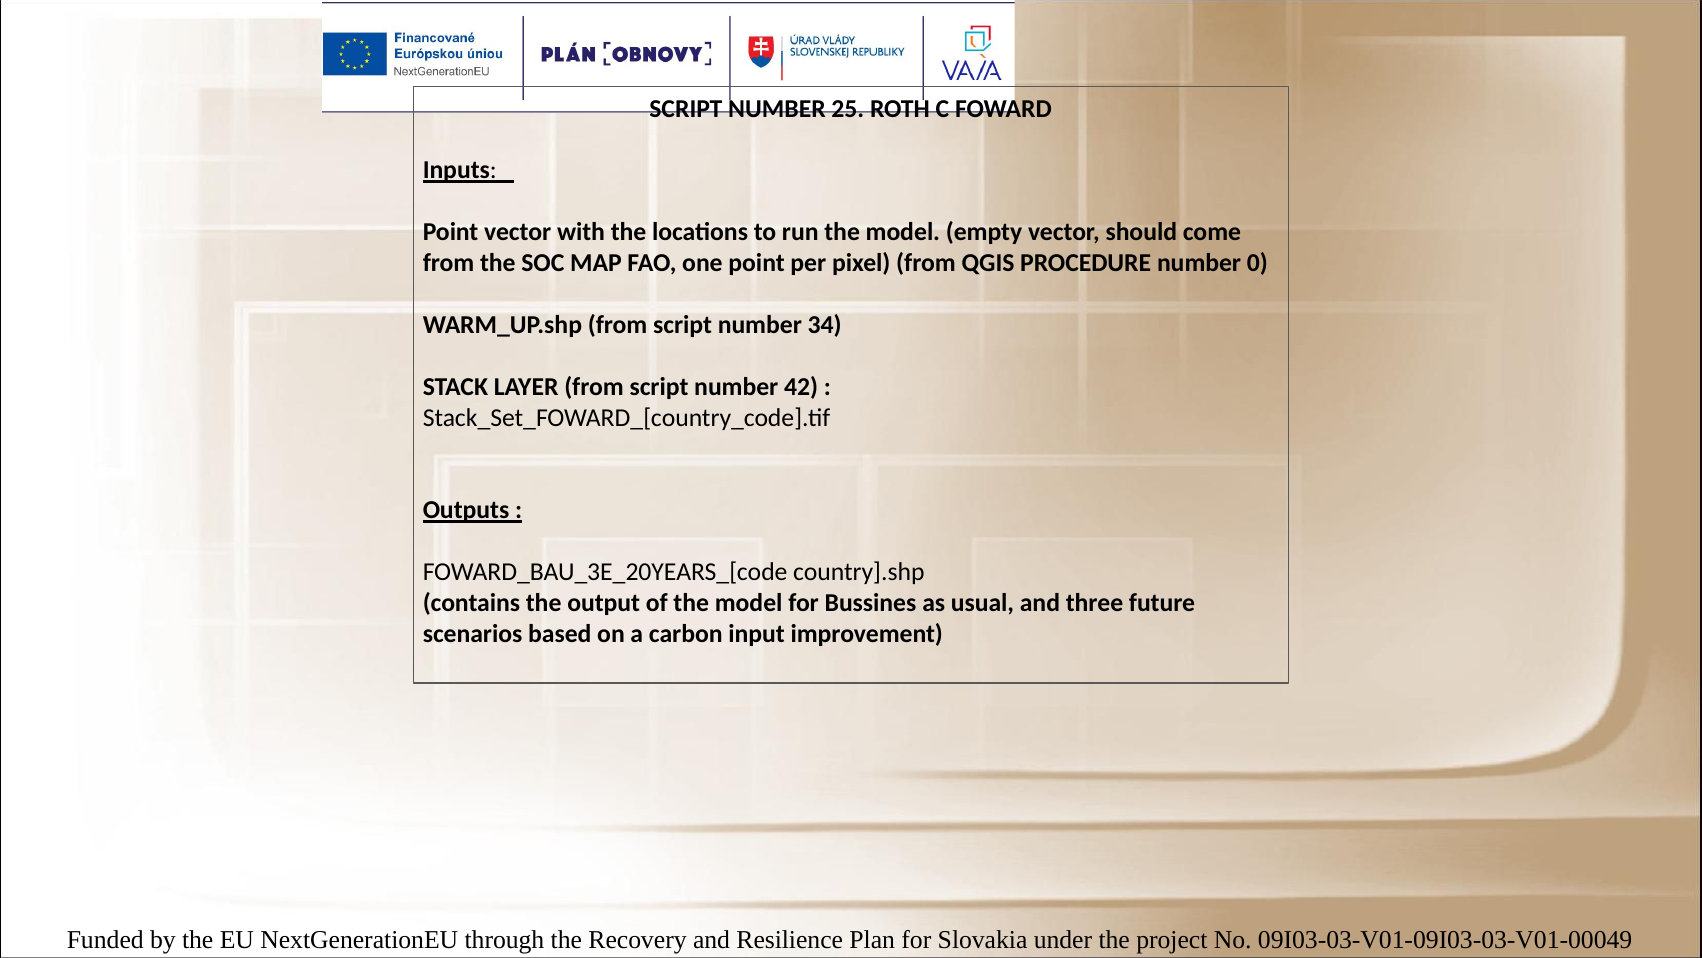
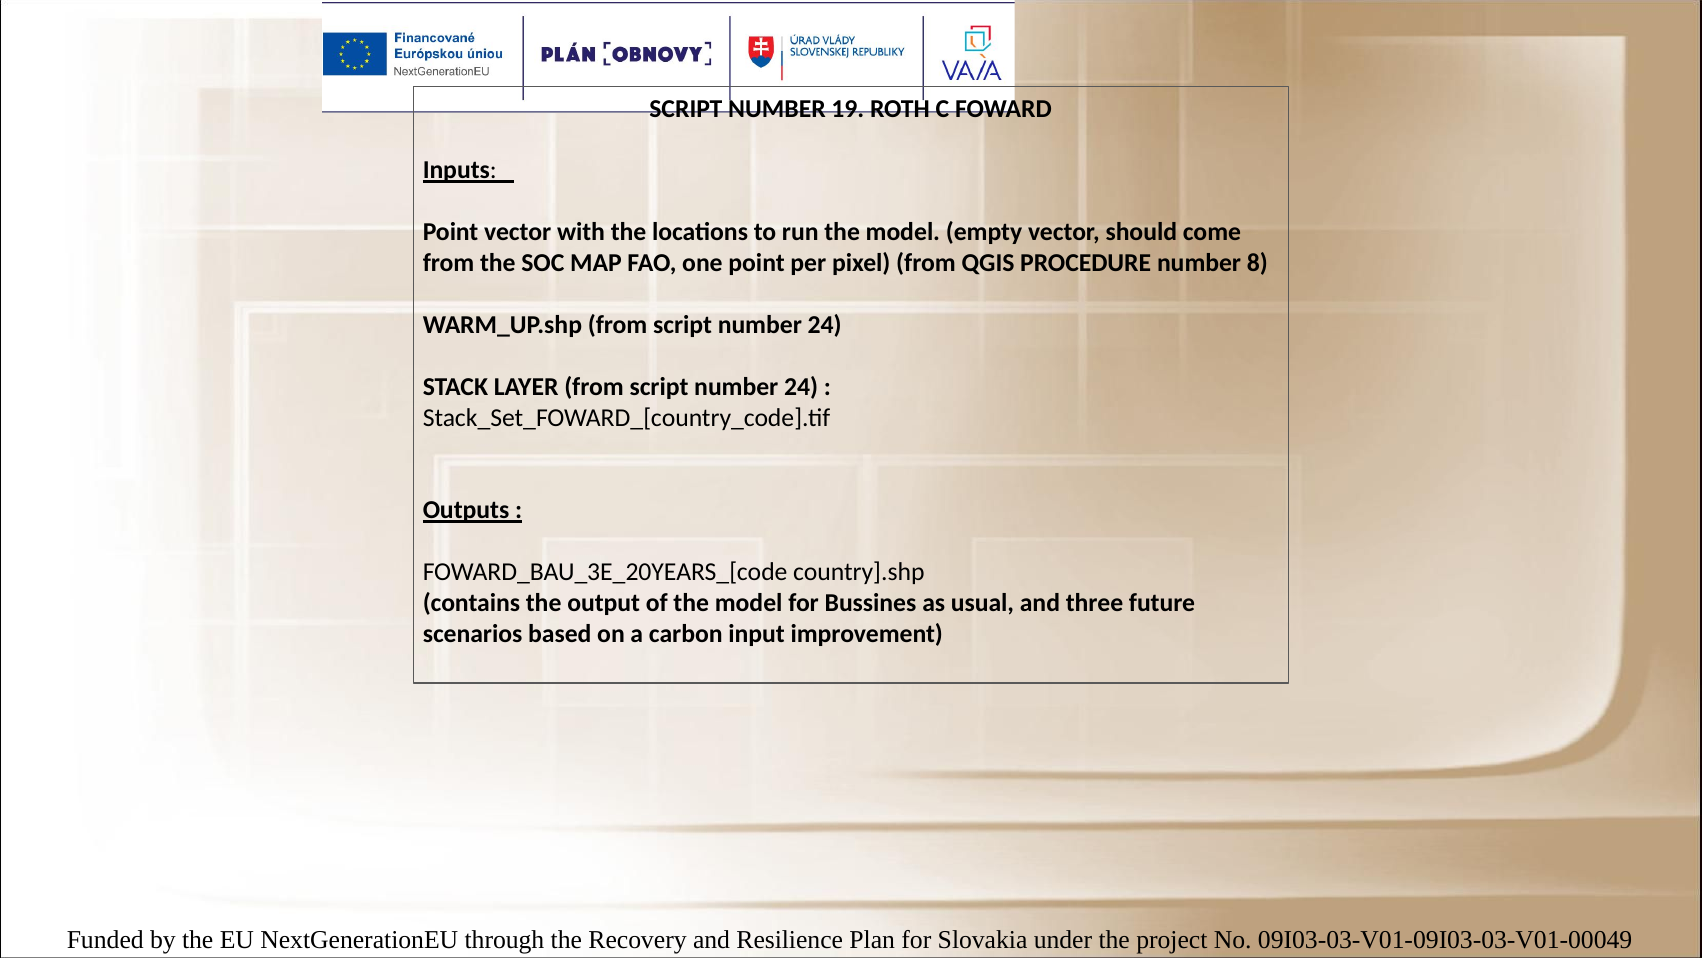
25: 25 -> 19 (848, 109)
0: 0 -> 8 (1257, 263)
34: 34 -> 24 (825, 325)
42: 42 -> 24 (801, 386)
